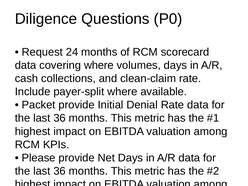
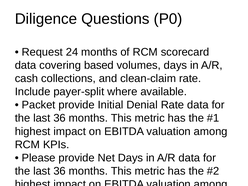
covering where: where -> based (99, 65)
